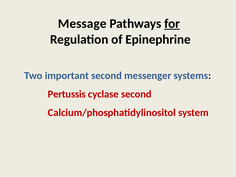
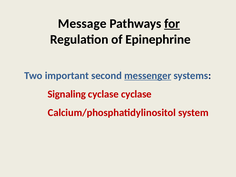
messenger underline: none -> present (148, 76)
Pertussis: Pertussis -> Signaling (67, 94)
cyclase second: second -> cyclase (136, 94)
